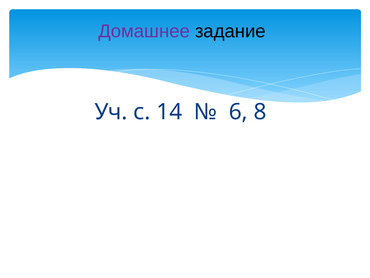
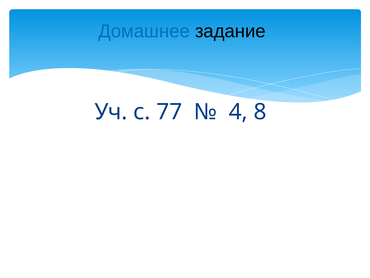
Домашнее colour: purple -> blue (144, 31)
14: 14 -> 77 (169, 112)
6: 6 -> 4 (238, 112)
